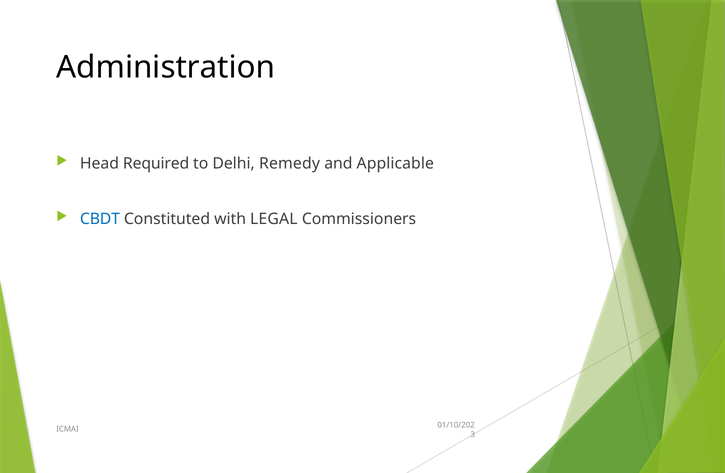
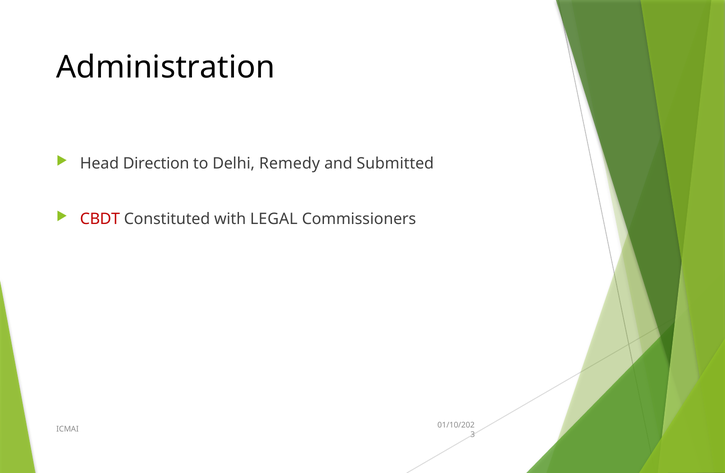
Required: Required -> Direction (156, 164)
Applicable: Applicable -> Submitted (395, 164)
CBDT colour: blue -> red (100, 219)
